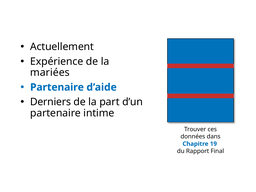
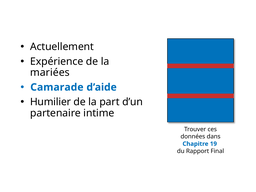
Partenaire: Partenaire -> Camarade (57, 87)
Derniers: Derniers -> Humilier (51, 102)
